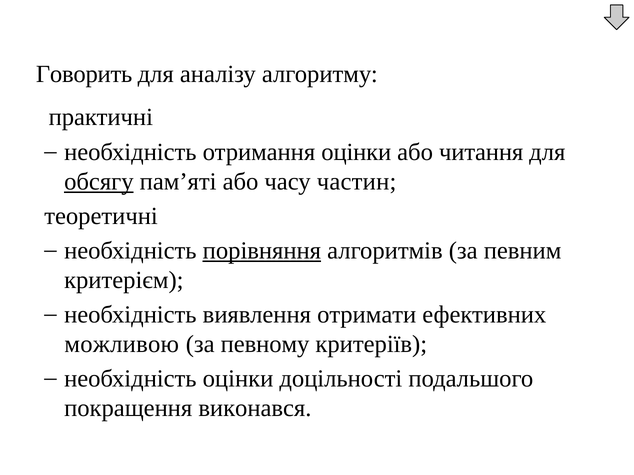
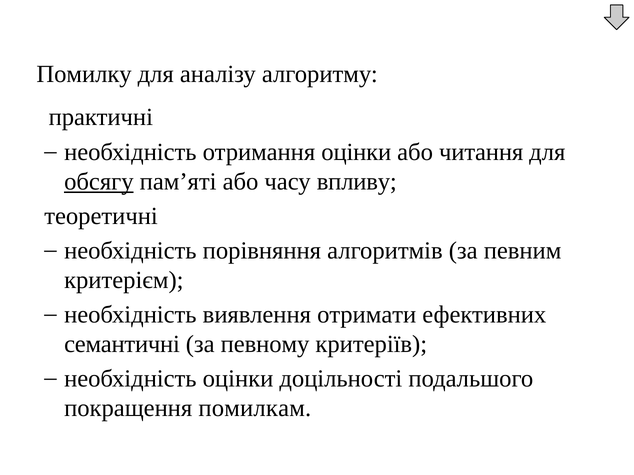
Говорить: Говорить -> Помилку (84, 74)
частин: частин -> впливу (357, 182)
порівняння underline: present -> none (262, 251)
можливою: можливою -> семантичні (122, 345)
виконався: виконався -> помилкам (255, 409)
